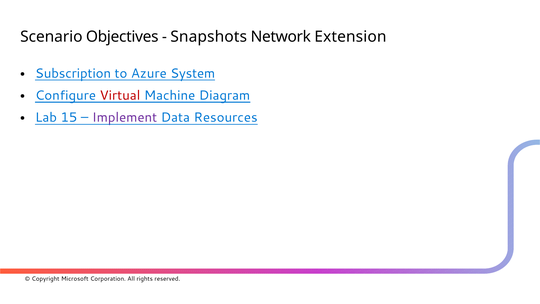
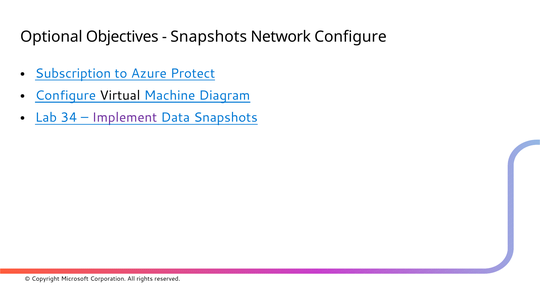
Scenario: Scenario -> Optional (51, 37)
Network Extension: Extension -> Configure (350, 37)
System: System -> Protect (193, 73)
Virtual colour: red -> black (120, 95)
15: 15 -> 34 (69, 117)
Data Resources: Resources -> Snapshots (226, 117)
